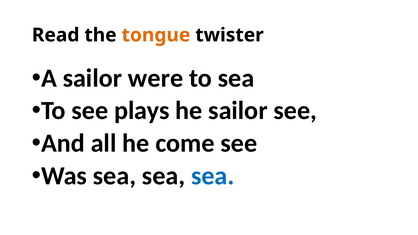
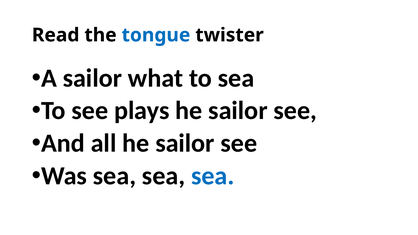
tongue colour: orange -> blue (156, 35)
were: were -> what (156, 78)
all he come: come -> sailor (185, 143)
